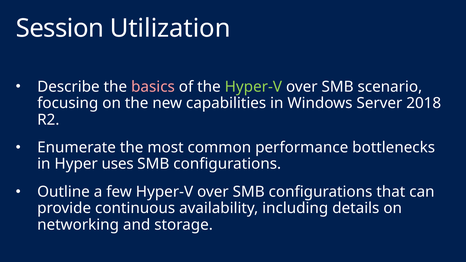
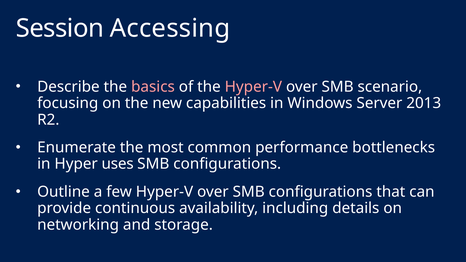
Utilization: Utilization -> Accessing (170, 28)
Hyper-V colour: light green -> pink (253, 87)
2018: 2018 -> 2013 (424, 103)
